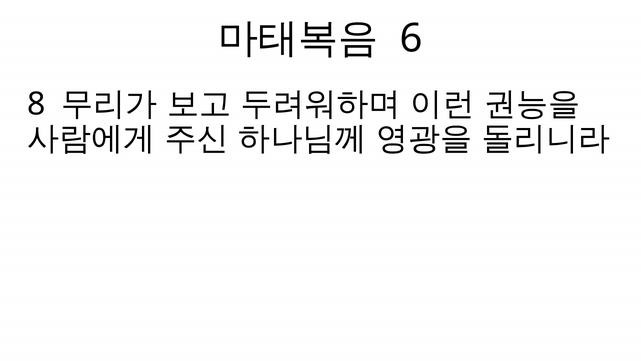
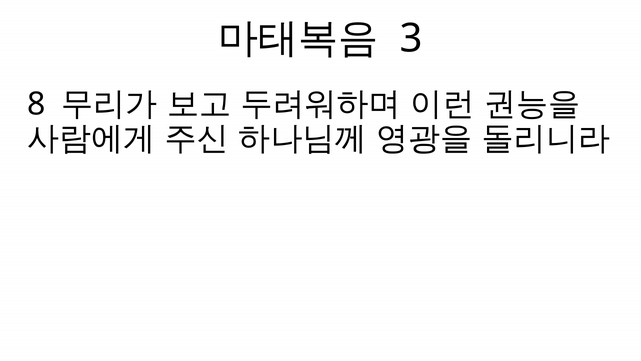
6: 6 -> 3 (411, 39)
